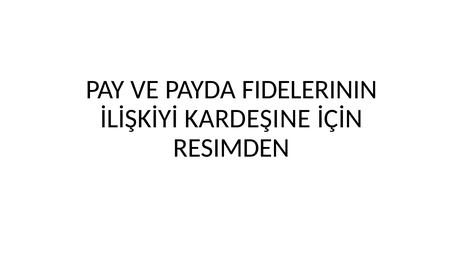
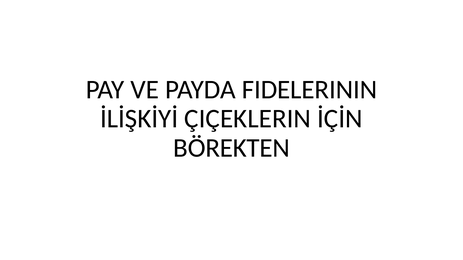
KARDEŞINE: KARDEŞINE -> ÇIÇEKLERIN (248, 119)
RESIMDEN: RESIMDEN -> BÖREKTEN (232, 148)
